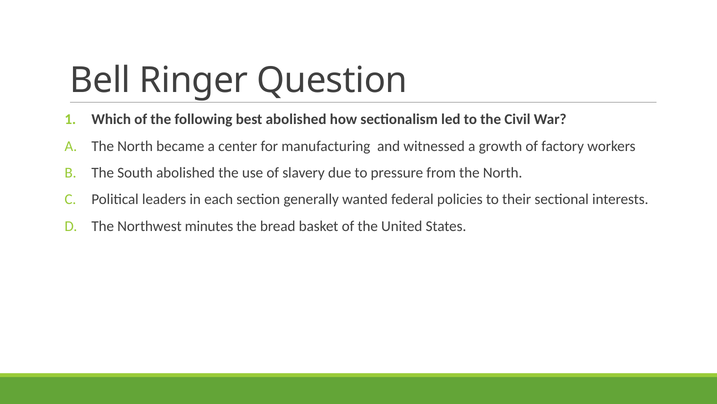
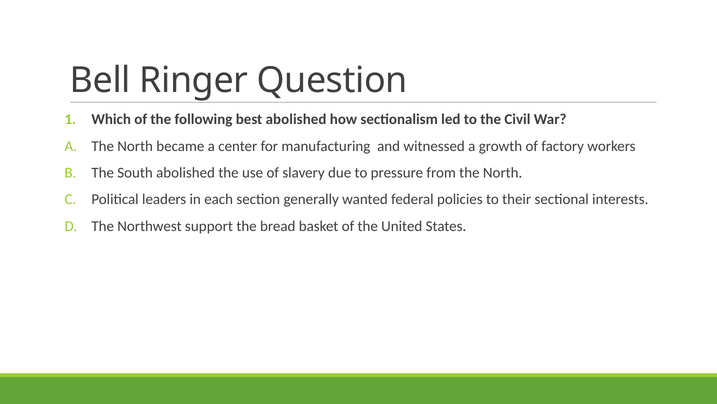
minutes: minutes -> support (209, 226)
